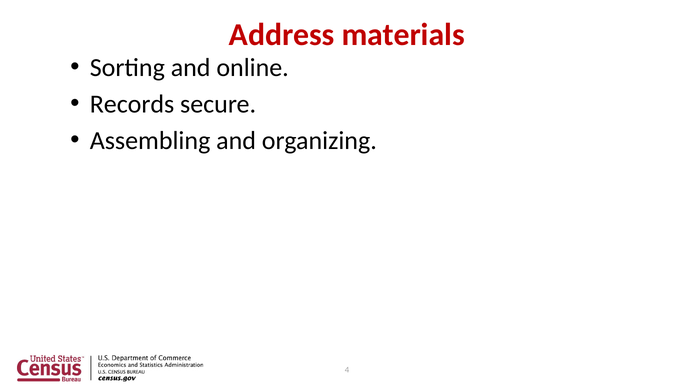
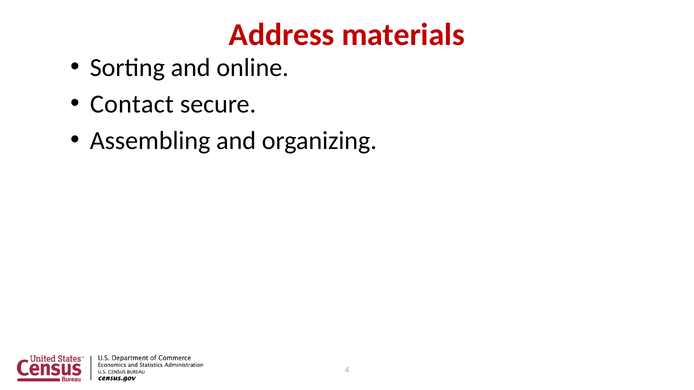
Records: Records -> Contact (132, 104)
